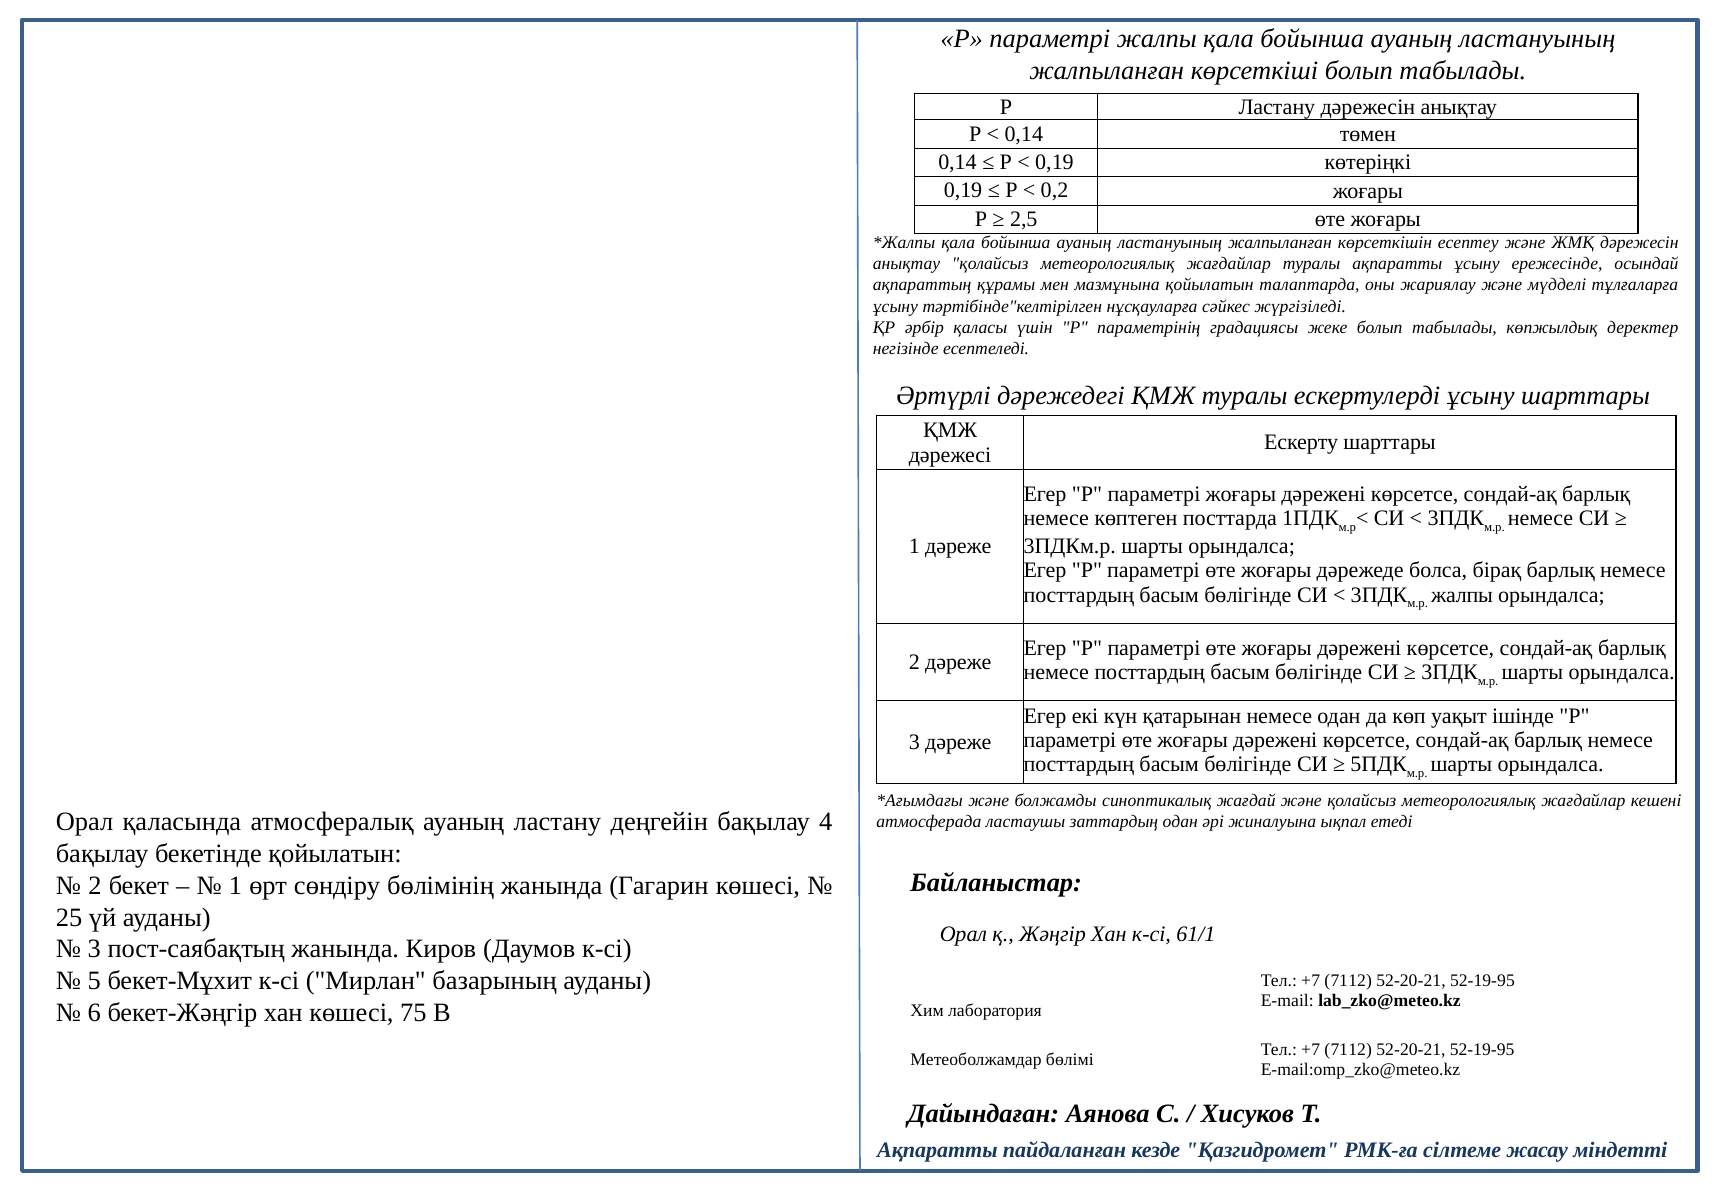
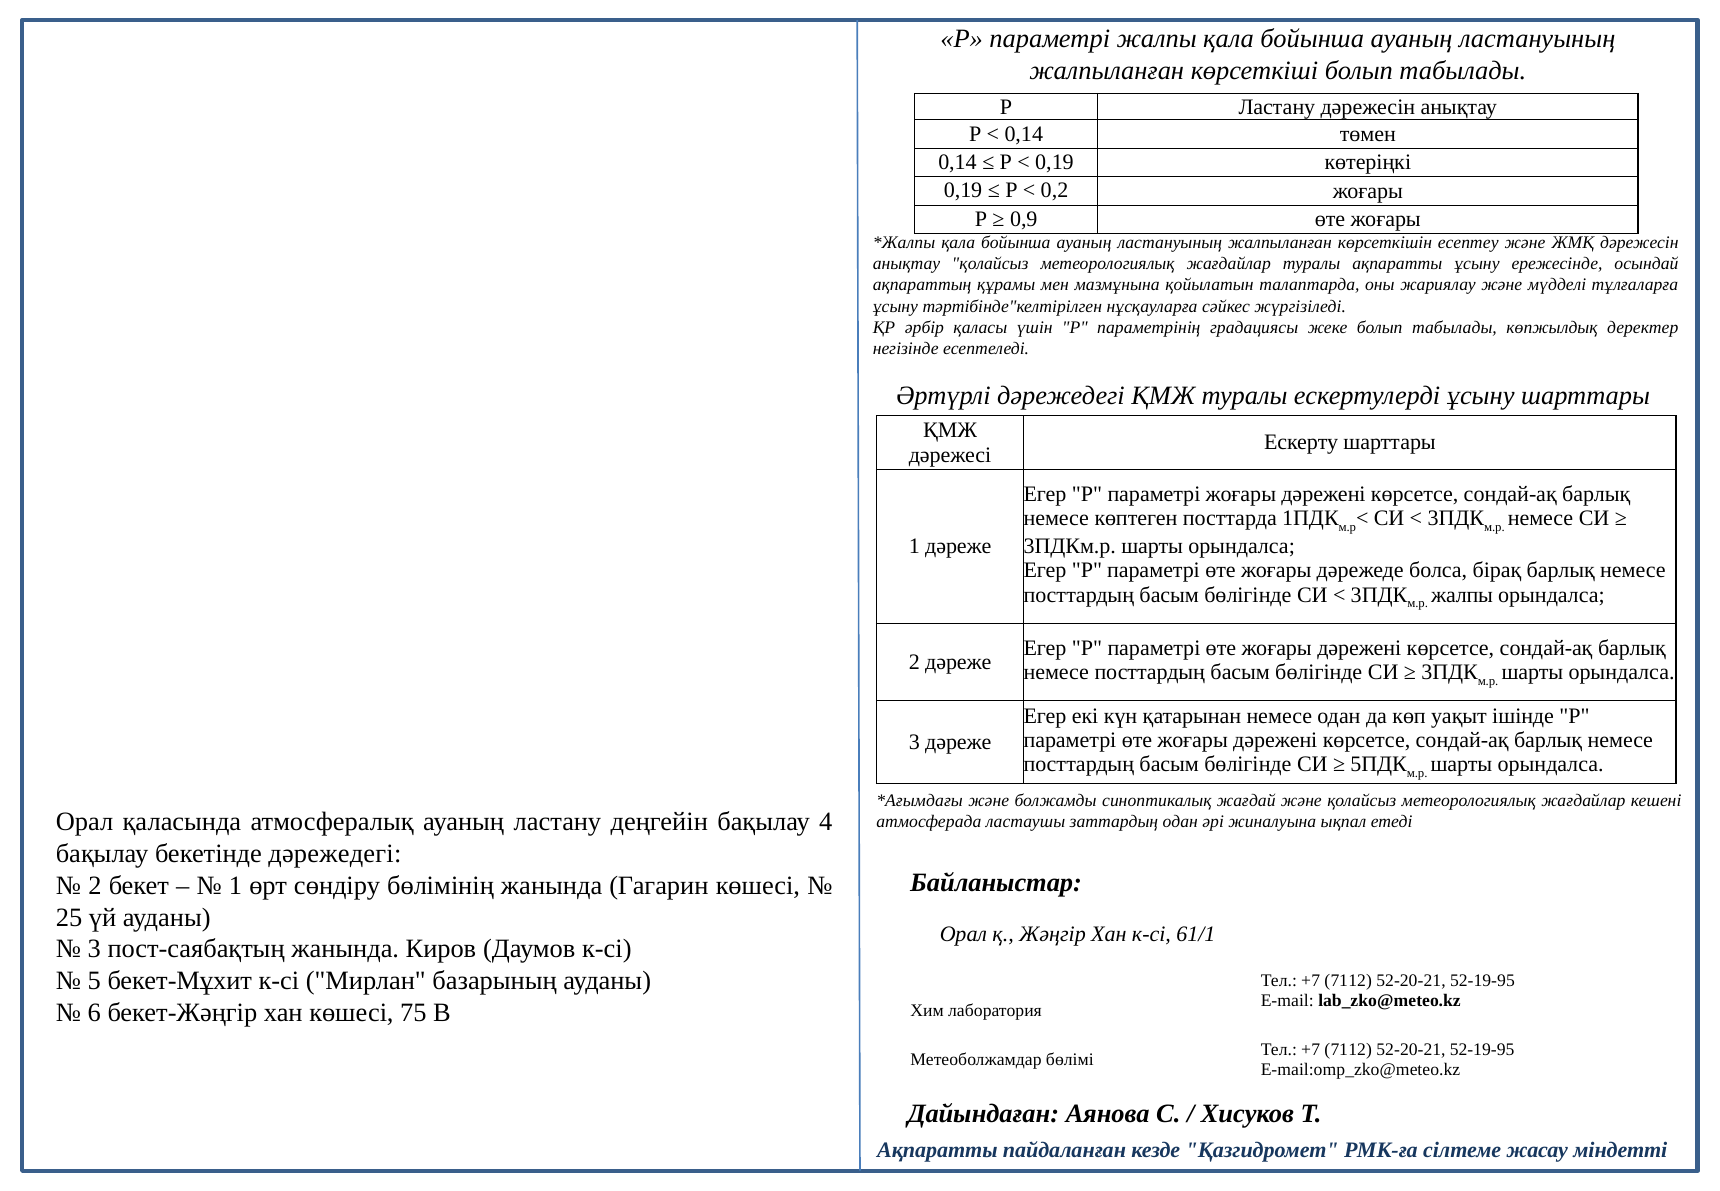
2,5: 2,5 -> 0,9 (1024, 219)
бекетінде қойылатын: қойылатын -> дәрежедегі (335, 854)
